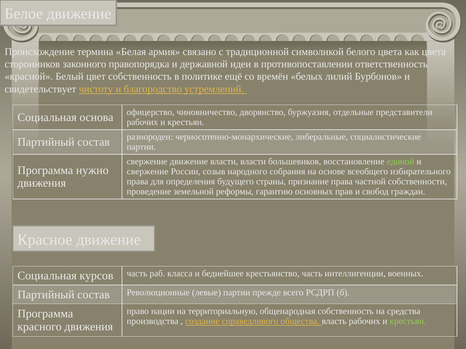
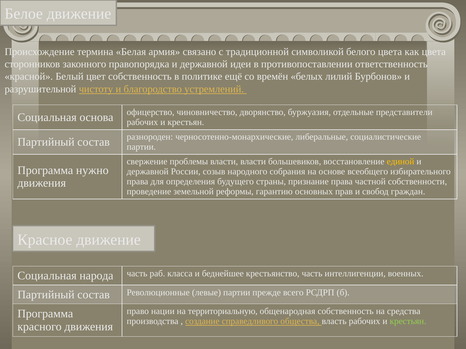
свидетельствует: свидетельствует -> разрушительной (40, 89)
свержение движение: движение -> проблемы (189, 162)
единой colour: light green -> yellow (400, 162)
свержение: свержение -> державной (148, 172)
курсов: курсов -> народа (96, 276)
